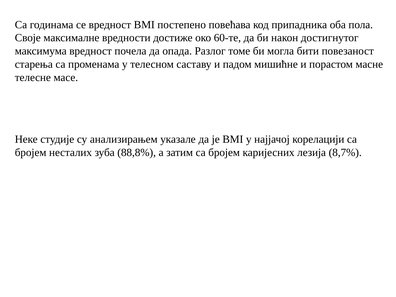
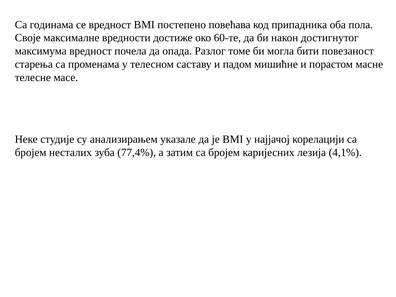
88,8%: 88,8% -> 77,4% (137, 152)
8,7%: 8,7% -> 4,1% (345, 152)
